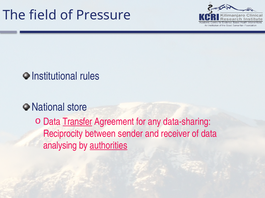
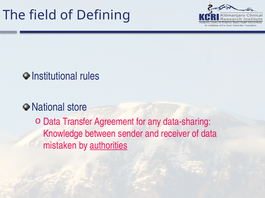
Pressure: Pressure -> Defining (103, 15)
Transfer underline: present -> none (77, 122)
Reciprocity: Reciprocity -> Knowledge (63, 134)
analysing: analysing -> mistaken (60, 146)
